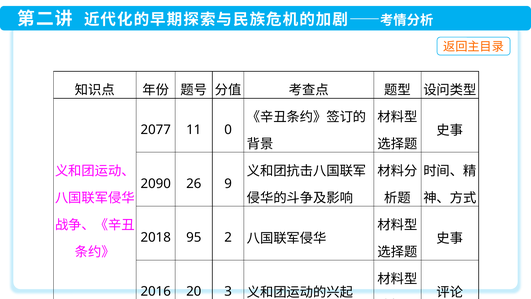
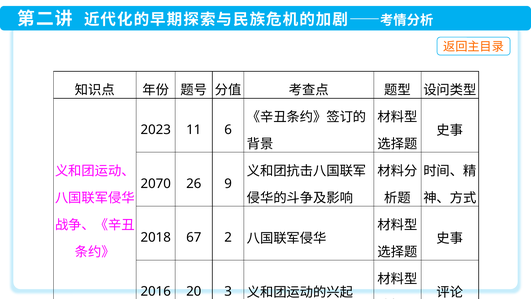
2077: 2077 -> 2023 (156, 130)
0: 0 -> 6 (228, 130)
2090: 2090 -> 2070 (156, 183)
95: 95 -> 67 (194, 237)
